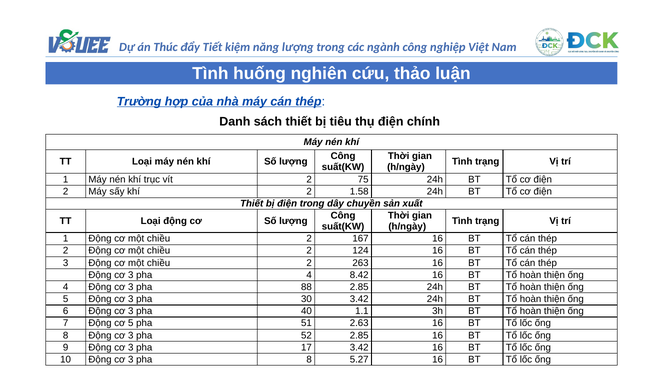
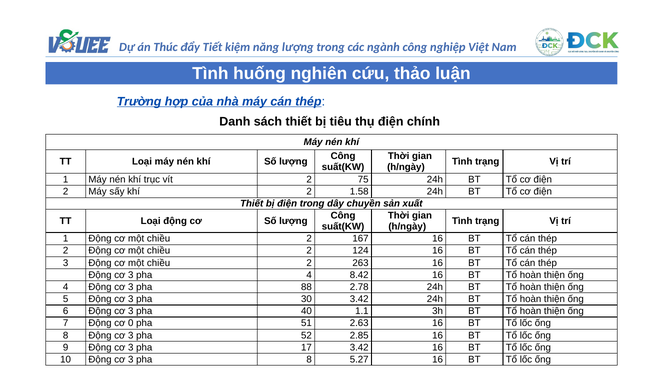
88 2.85: 2.85 -> 2.78 (359, 287)
cơ 5: 5 -> 0 (131, 323)
